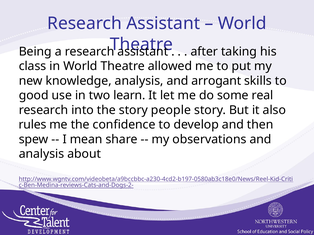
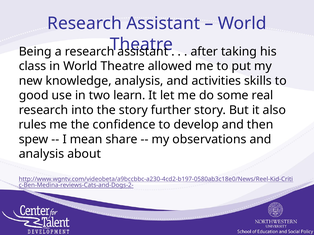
arrogant: arrogant -> activities (216, 81)
people: people -> further (171, 110)
